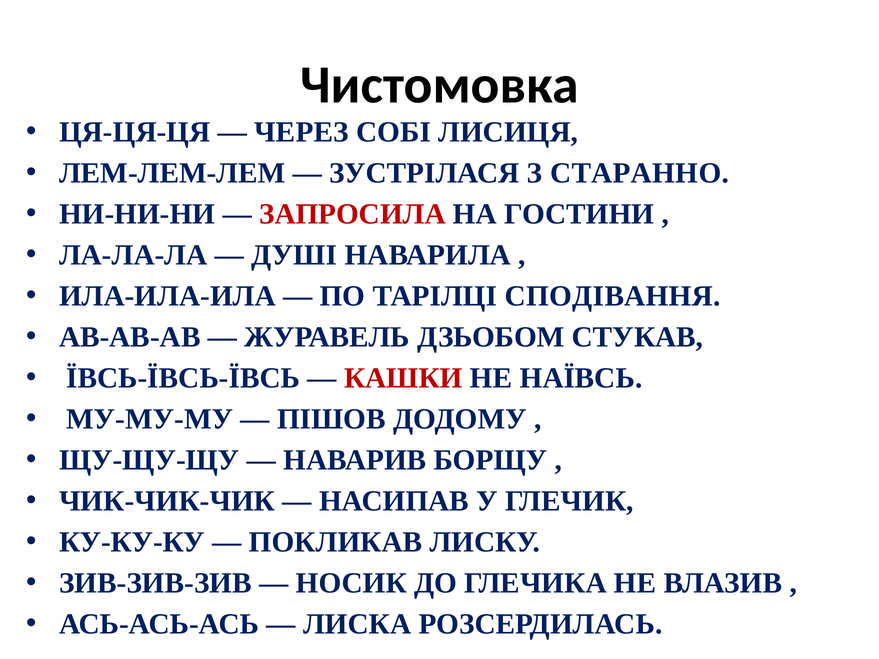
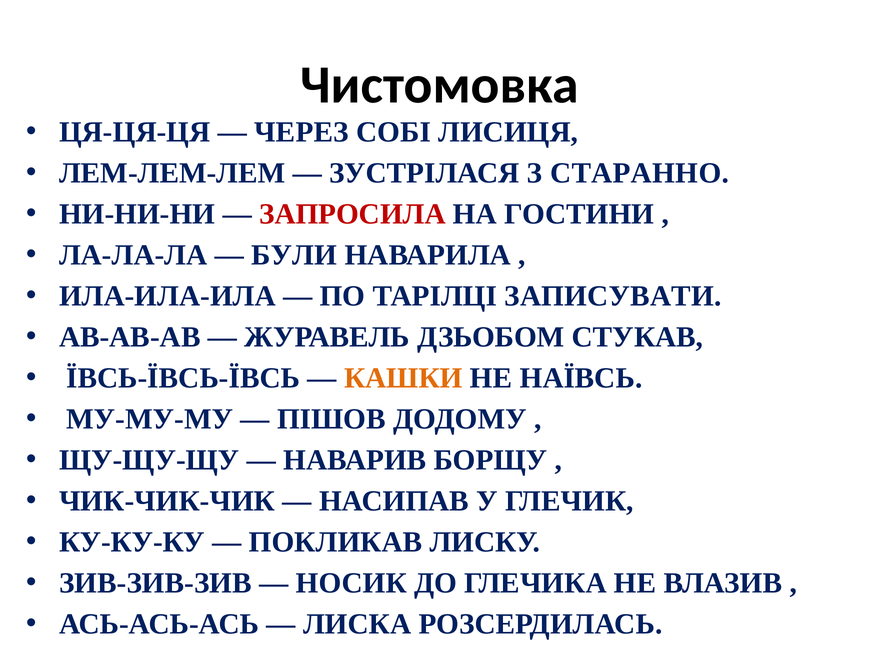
ДУШІ: ДУШІ -> БУЛИ (294, 255)
СПОДІВАННЯ: СПОДІВАННЯ -> ЗАПИСУВАТИ (613, 296)
КАШКИ colour: red -> orange (403, 378)
